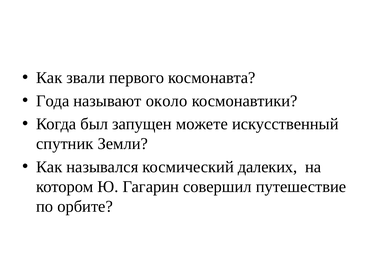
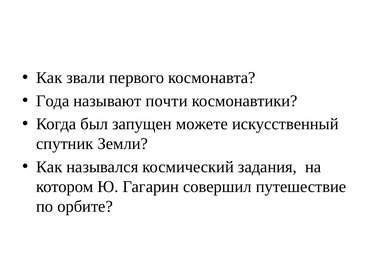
около: около -> почти (167, 101)
далеких: далеких -> задания (267, 167)
